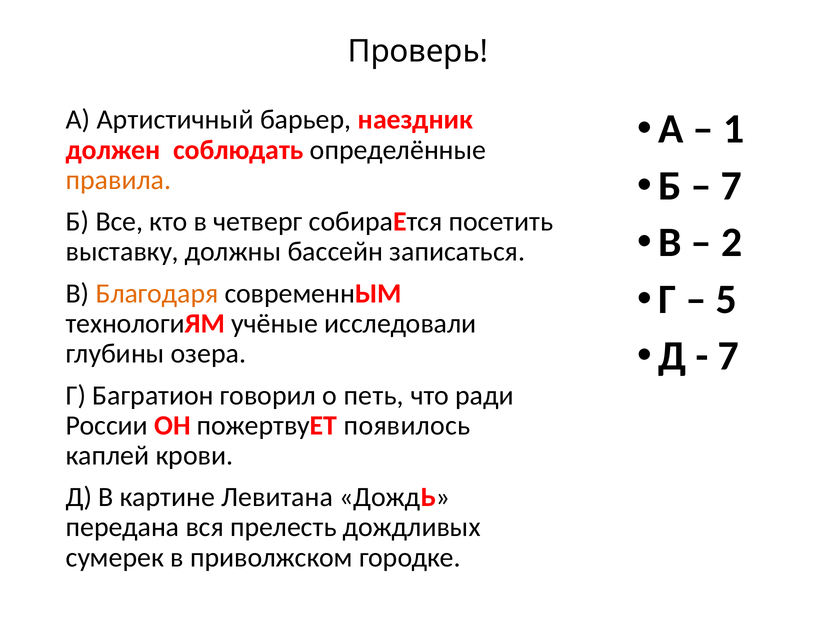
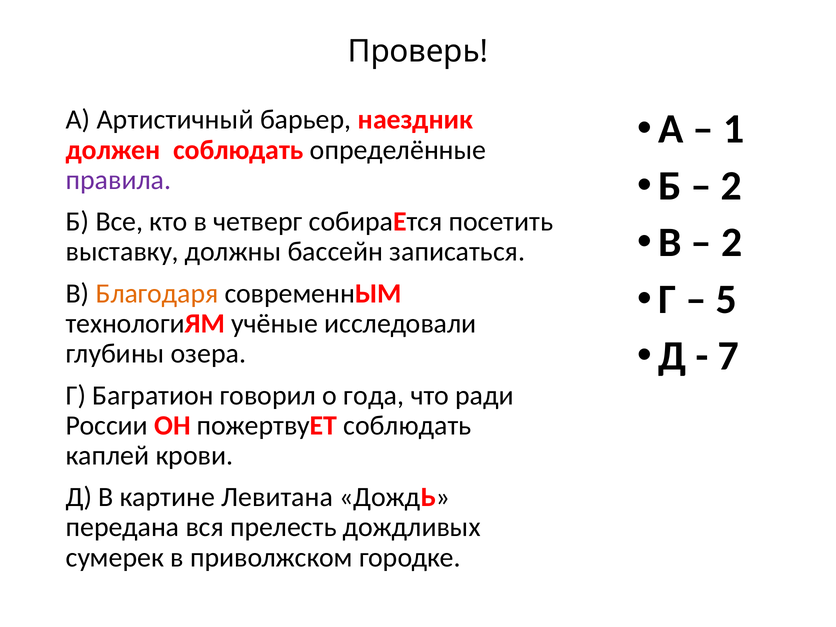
7: 7 -> 2 (732, 186)
правила colour: orange -> purple (119, 180)
петь: петь -> года (374, 395)
пожертвуЕТ появилось: появилось -> соблюдать (407, 425)
